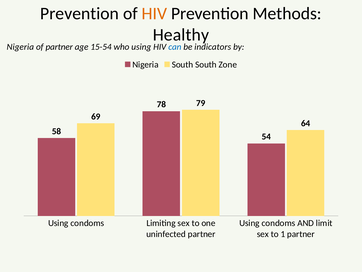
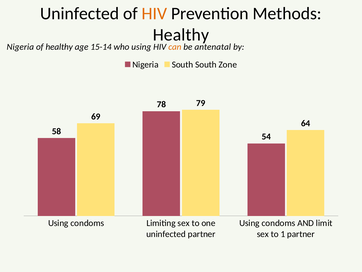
Prevention: Prevention -> Uninfected (80, 14)
of partner: partner -> healthy (59, 47)
15-54: 15-54 -> 15-14 (101, 47)
can colour: blue -> orange (175, 47)
indicators: indicators -> antenatal (213, 47)
